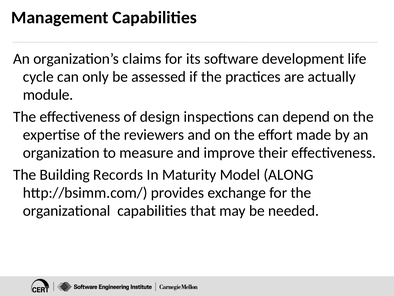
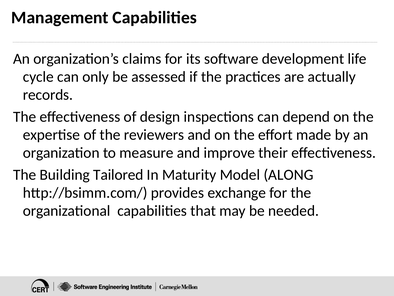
module: module -> records (48, 95)
Records: Records -> Tailored (118, 174)
